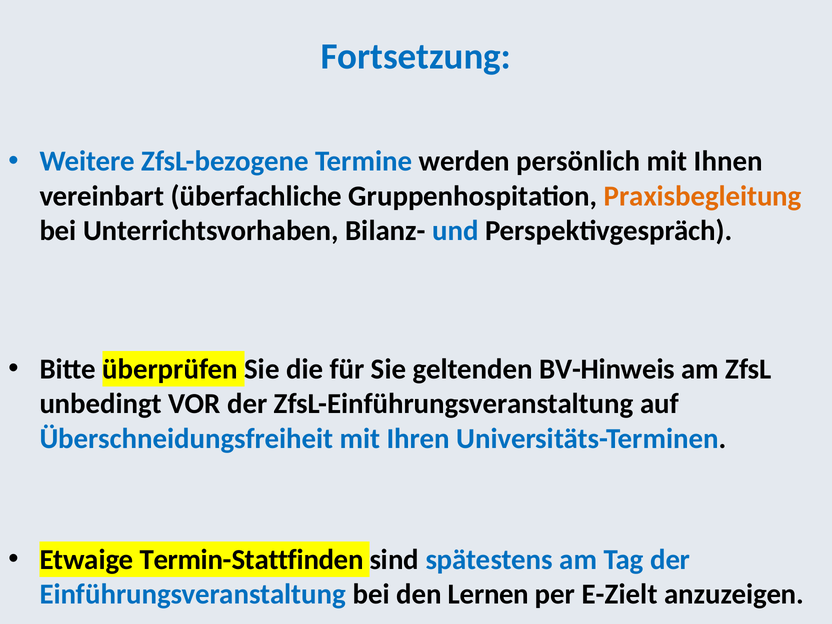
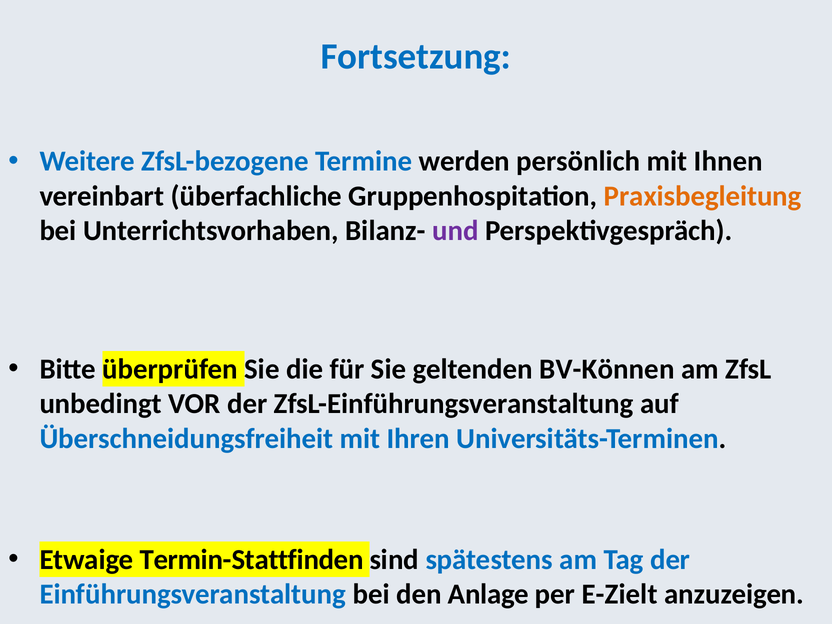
und colour: blue -> purple (455, 231)
BV-Hinweis: BV-Hinweis -> BV-Können (607, 369)
Lernen: Lernen -> Anlage (488, 594)
